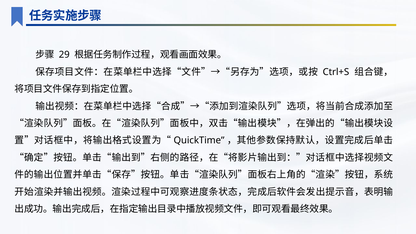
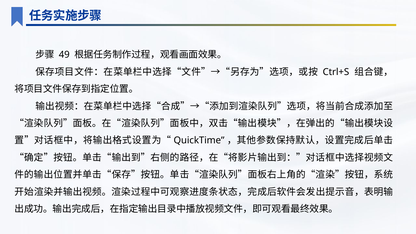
29: 29 -> 49 (64, 55)
